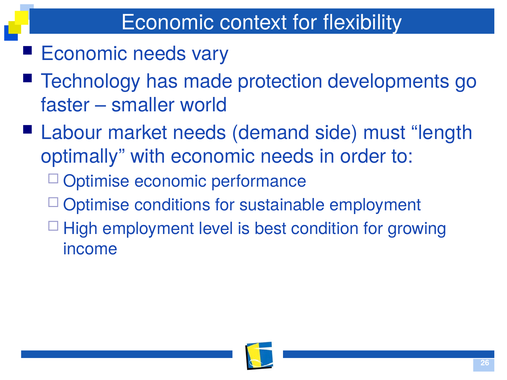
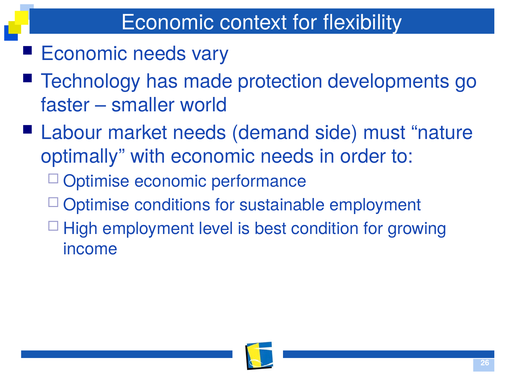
length: length -> nature (442, 133)
